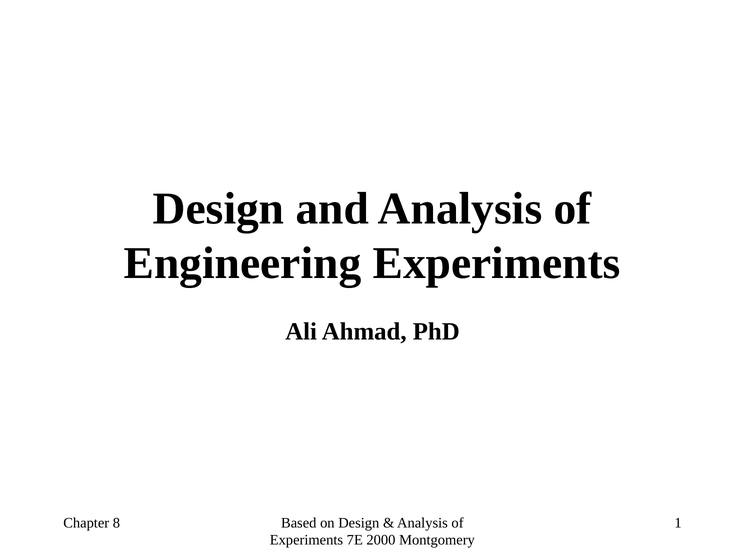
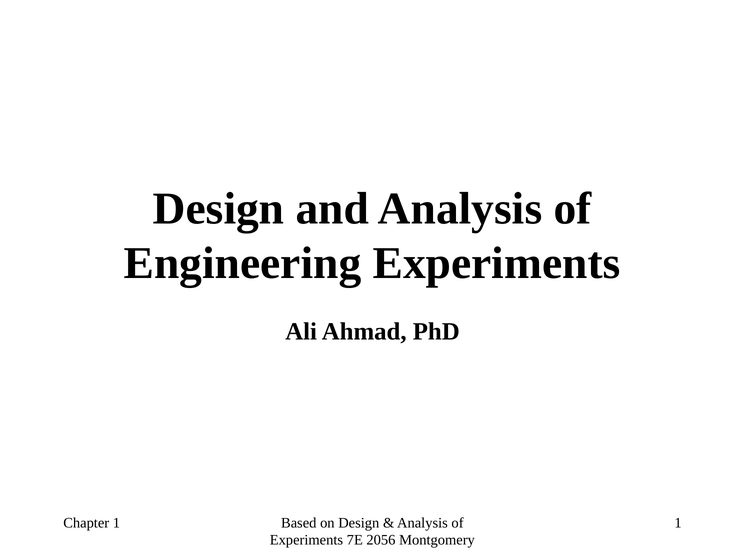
Chapter 8: 8 -> 1 (116, 523)
2000: 2000 -> 2056 (381, 540)
